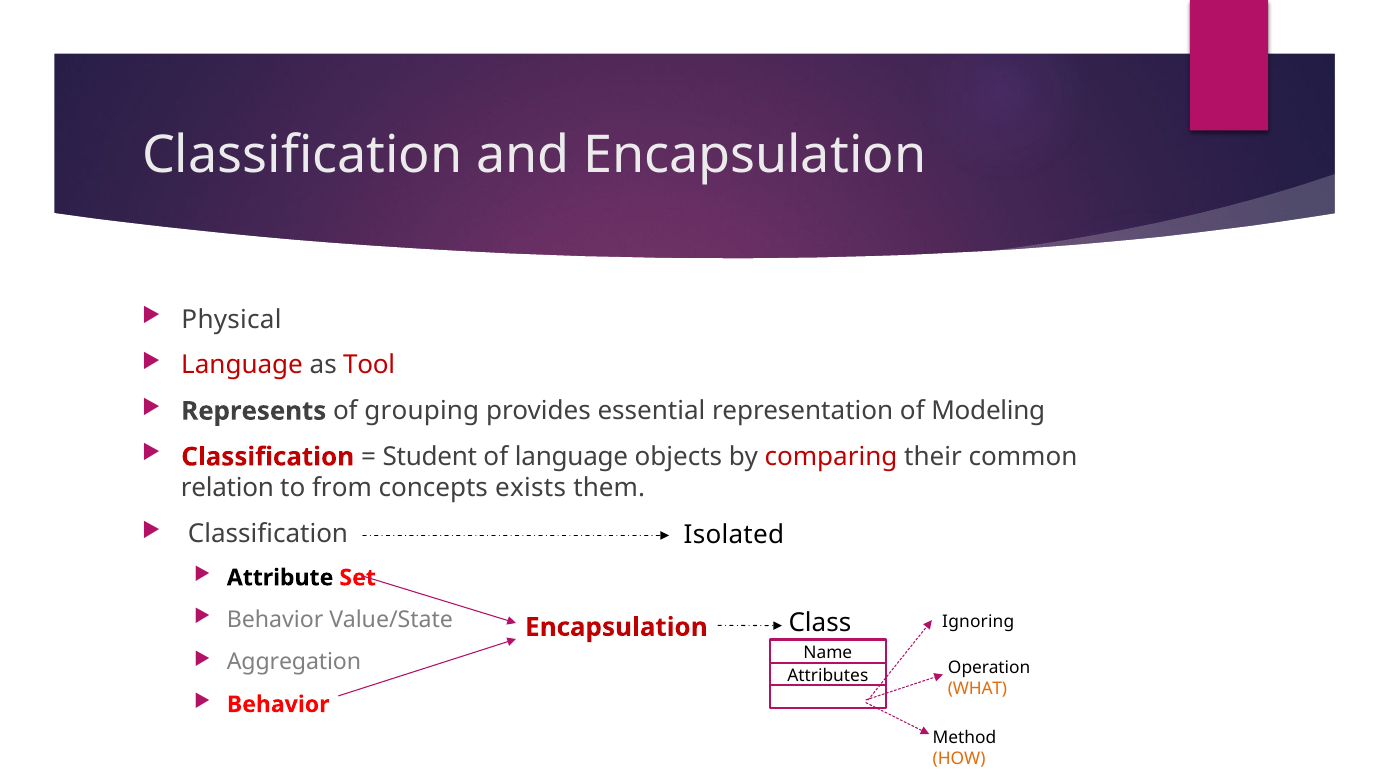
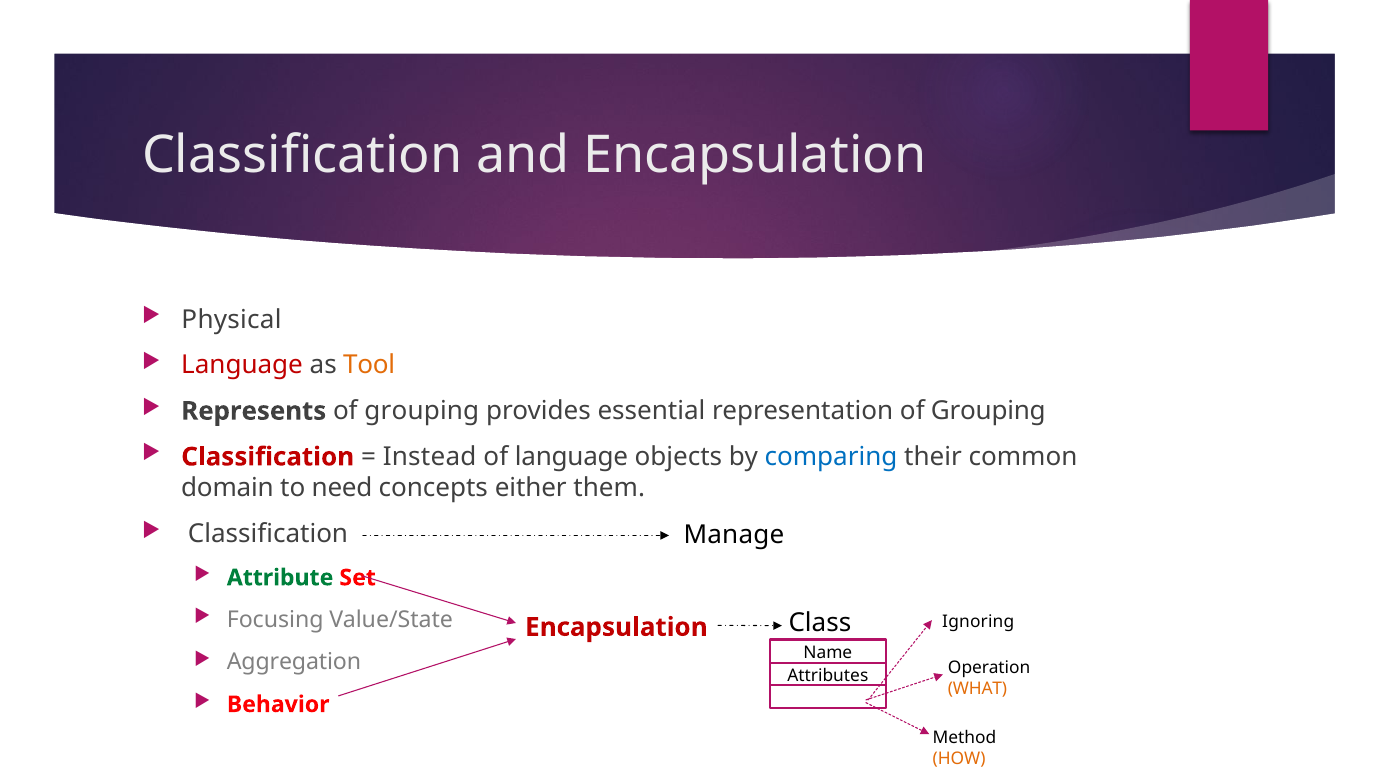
Tool colour: red -> orange (369, 365)
representation of Modeling: Modeling -> Grouping (988, 411)
Student: Student -> Instead (430, 457)
comparing colour: red -> blue (831, 457)
relation: relation -> domain (227, 488)
from: from -> need (342, 488)
exists: exists -> either (531, 488)
Isolated: Isolated -> Manage (734, 535)
Attribute colour: black -> green (280, 578)
Behavior: Behavior -> Focusing (275, 620)
